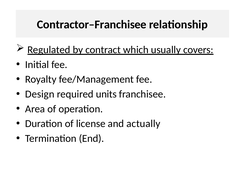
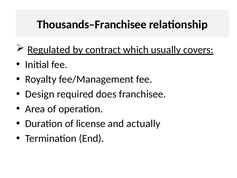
Contractor–Franchisee: Contractor–Franchisee -> Thousands–Franchisee (92, 25)
units: units -> does (106, 94)
